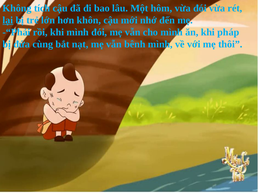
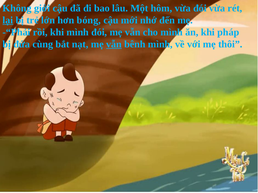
tích: tích -> giới (42, 8)
khôn: khôn -> bóng (89, 20)
vẫn underline: none -> present (114, 44)
